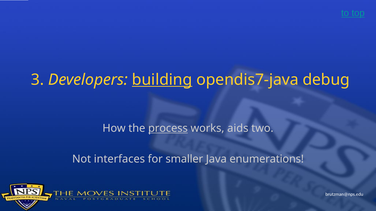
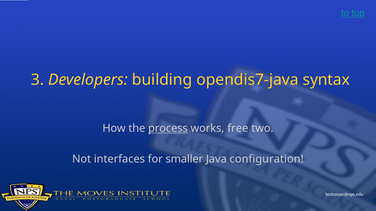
building underline: present -> none (162, 80)
debug: debug -> syntax (326, 80)
aids: aids -> free (238, 129)
enumerations: enumerations -> configuration (267, 159)
